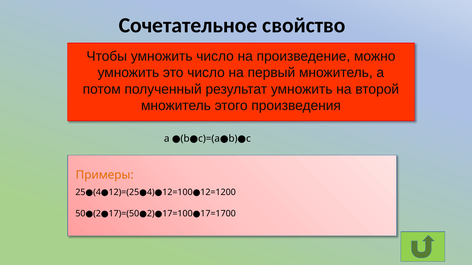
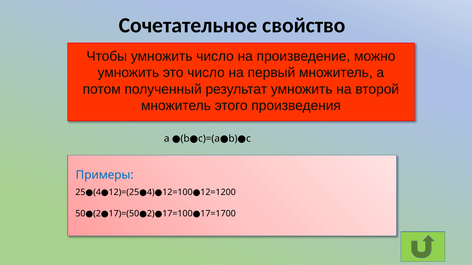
Примеры colour: orange -> blue (105, 175)
